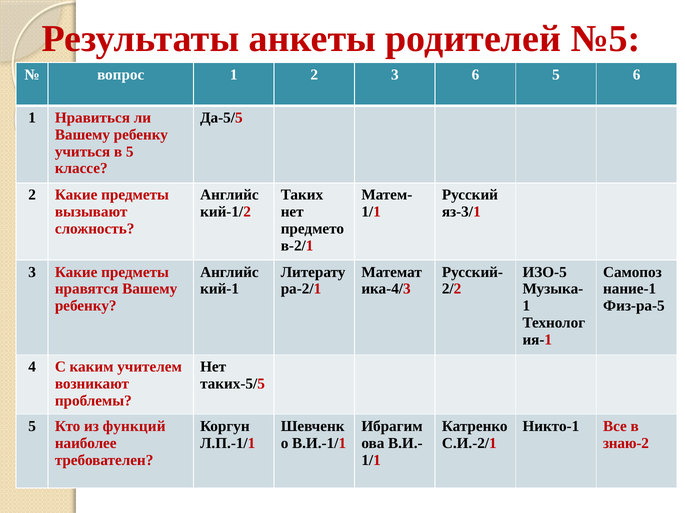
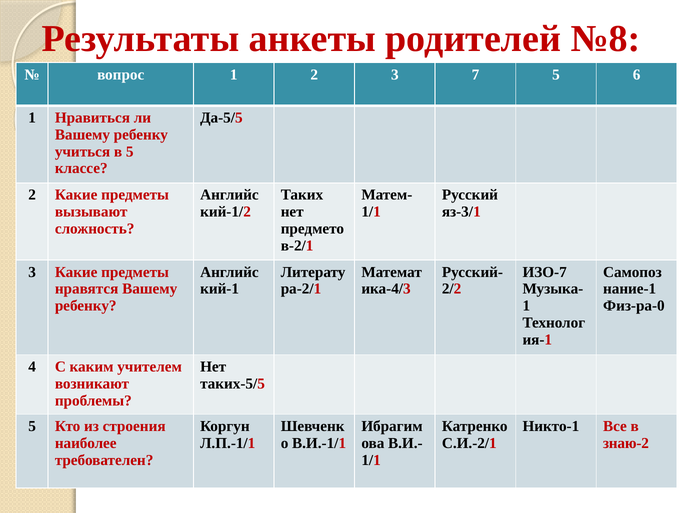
№5: №5 -> №8 (605, 39)
3 6: 6 -> 7 (475, 75)
ИЗО-5: ИЗО-5 -> ИЗО-7 (545, 272)
Физ-ра-5: Физ-ра-5 -> Физ-ра-0 (634, 306)
функций: функций -> строения (134, 427)
